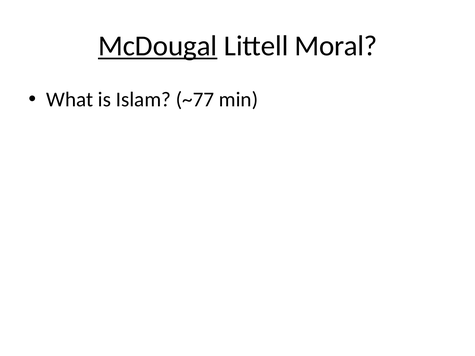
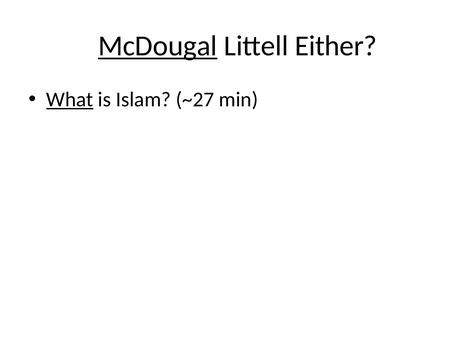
Moral: Moral -> Either (336, 46)
What underline: none -> present (70, 100)
~77: ~77 -> ~27 (195, 100)
